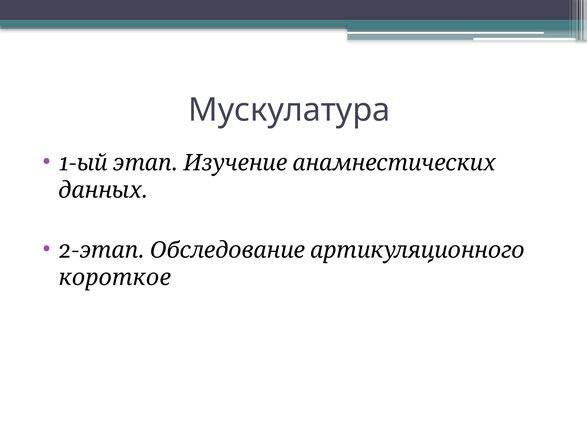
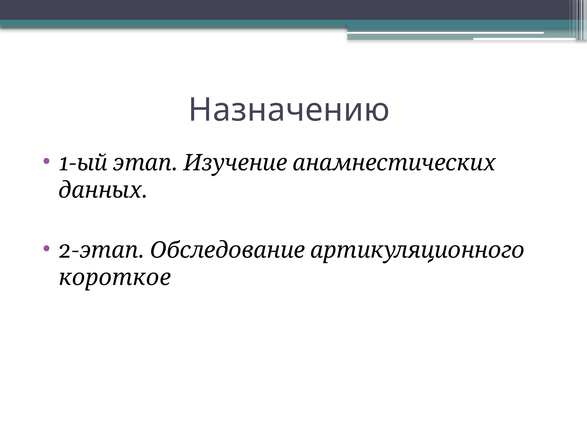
Мускулатура: Мускулатура -> Назначению (289, 110)
